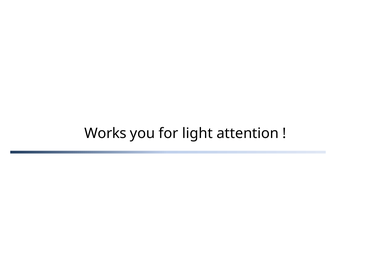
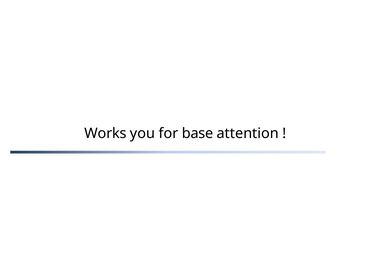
light: light -> base (198, 133)
